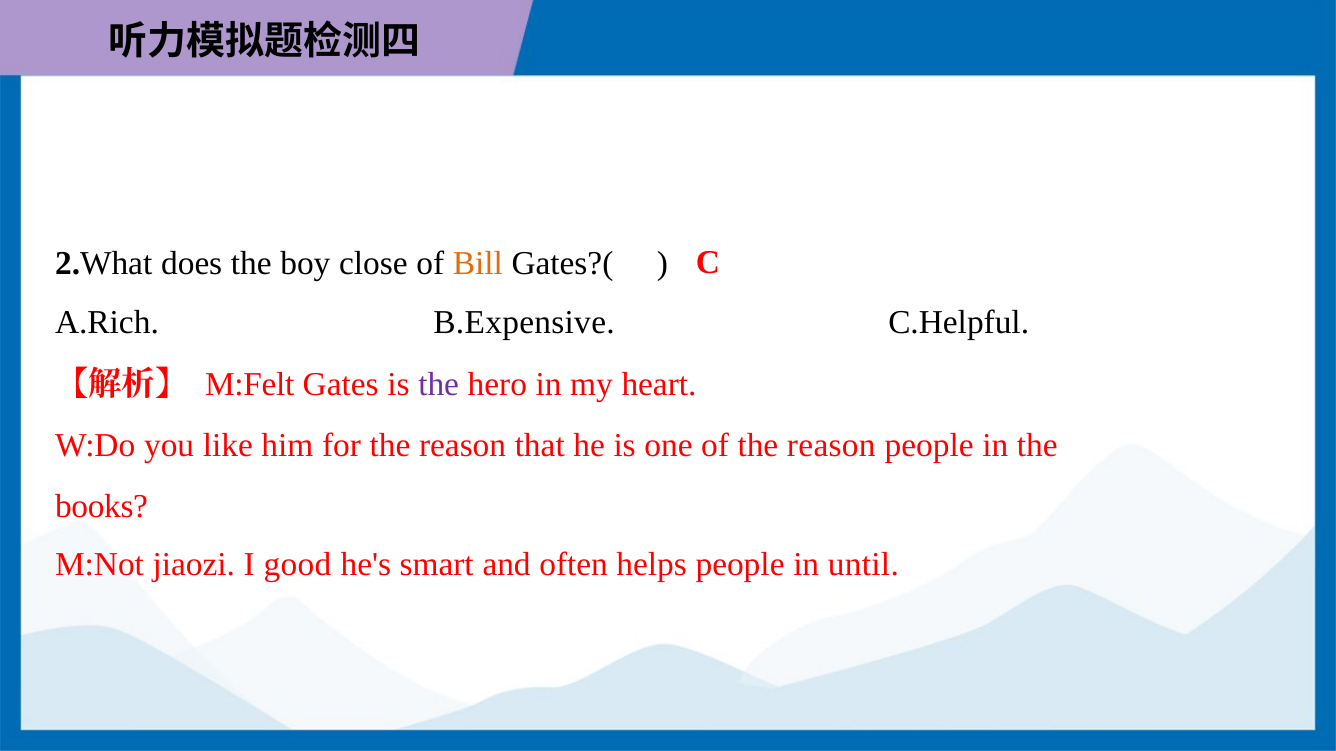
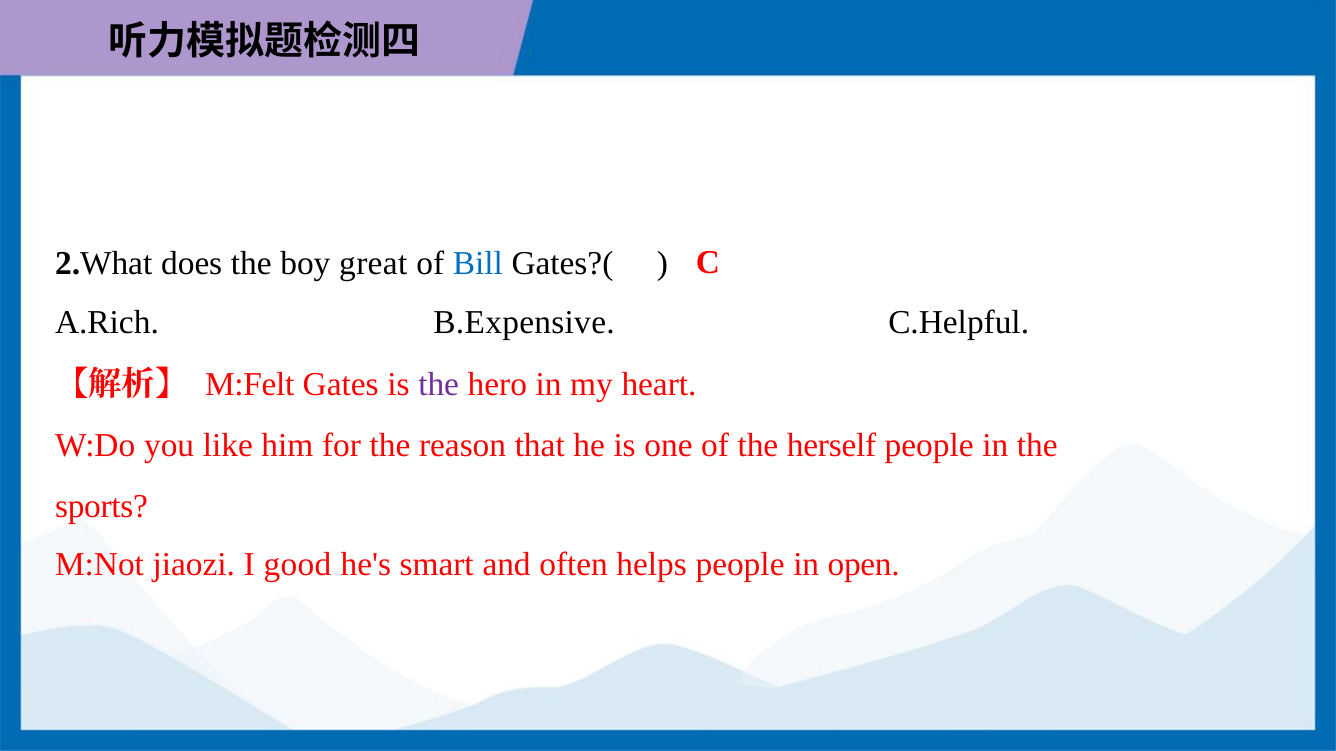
close: close -> great (373, 264)
Bill colour: orange -> blue (478, 264)
of the reason: reason -> herself (832, 446)
books: books -> sports (102, 507)
until: until -> open (864, 565)
